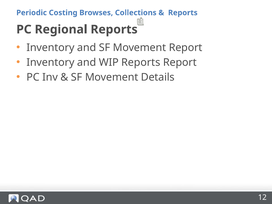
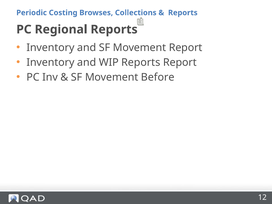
Details: Details -> Before (158, 77)
